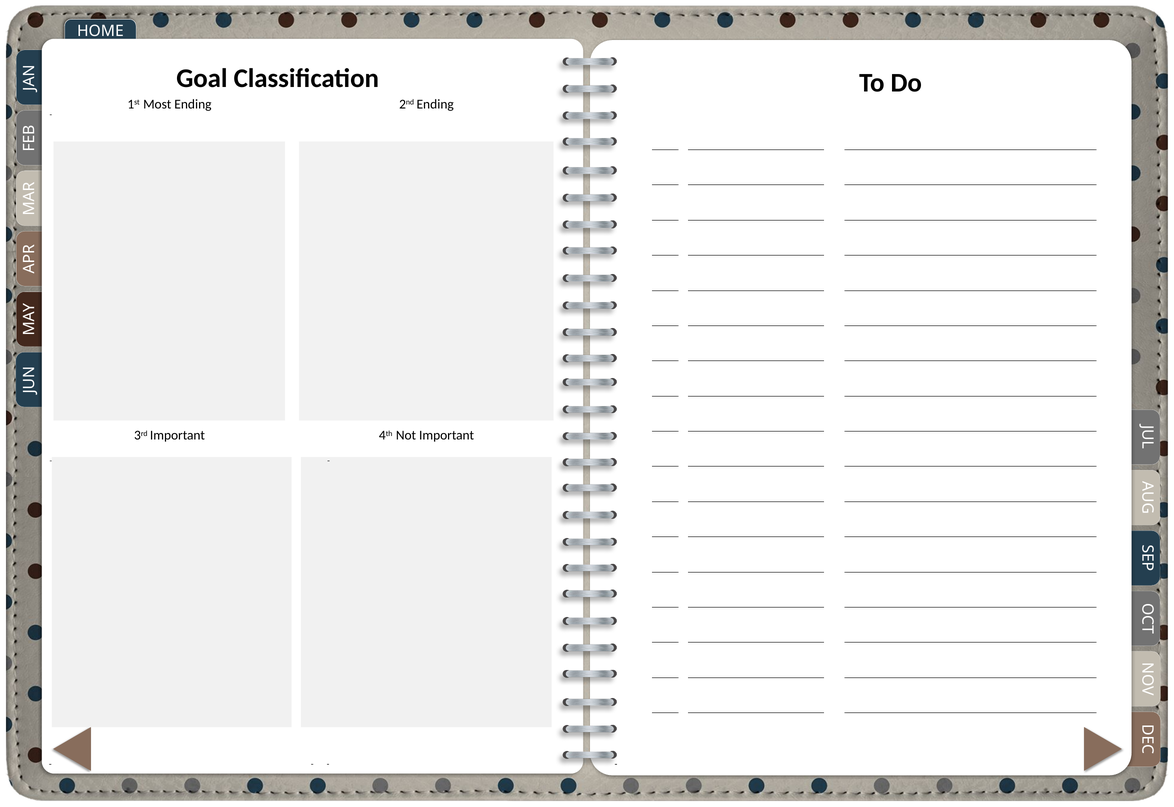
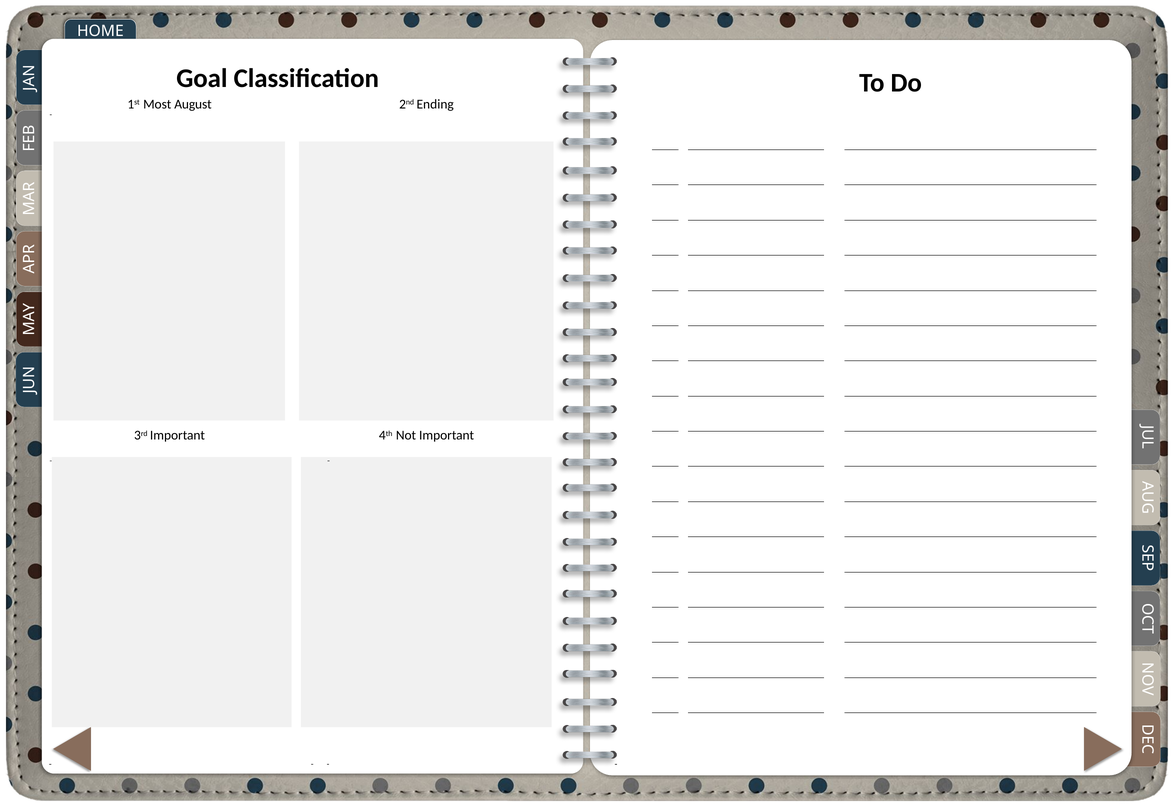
Most Ending: Ending -> August (193, 104)
